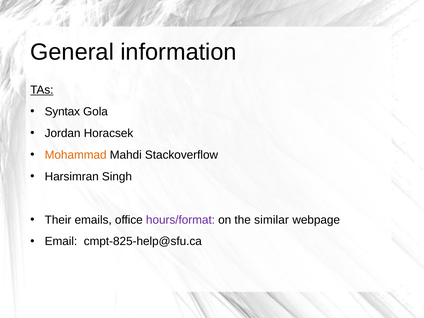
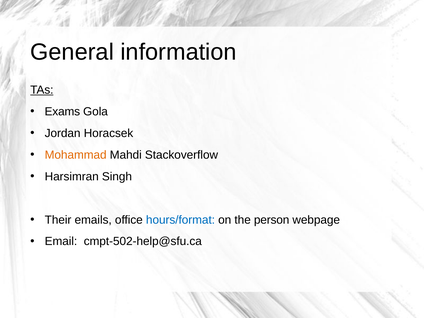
Syntax: Syntax -> Exams (62, 112)
hours/format colour: purple -> blue (180, 220)
similar: similar -> person (272, 220)
cmpt-825-help@sfu.ca: cmpt-825-help@sfu.ca -> cmpt-502-help@sfu.ca (143, 241)
